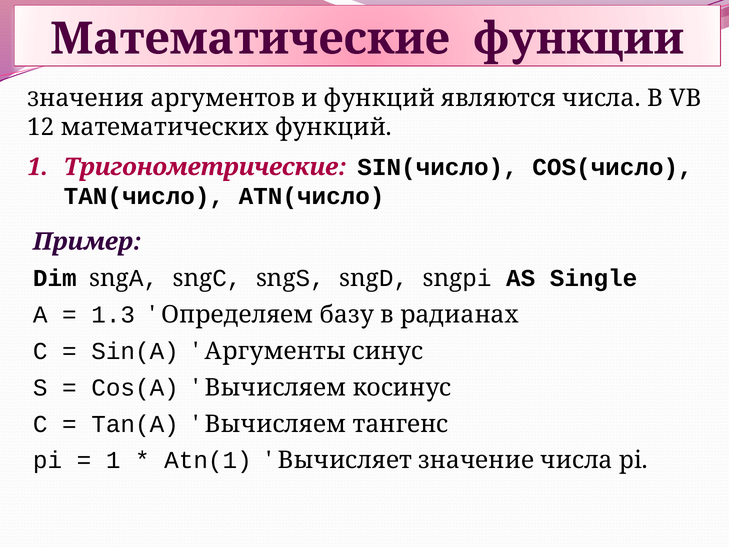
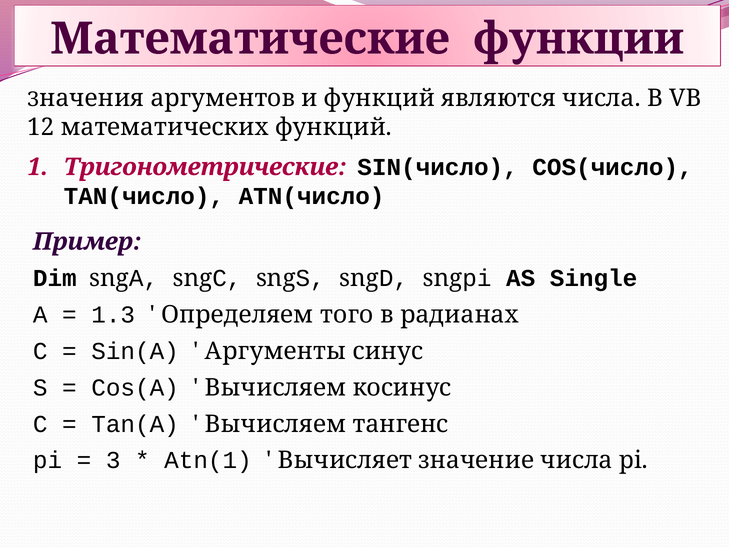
базу: базу -> того (347, 314)
1: 1 -> 3 (113, 460)
